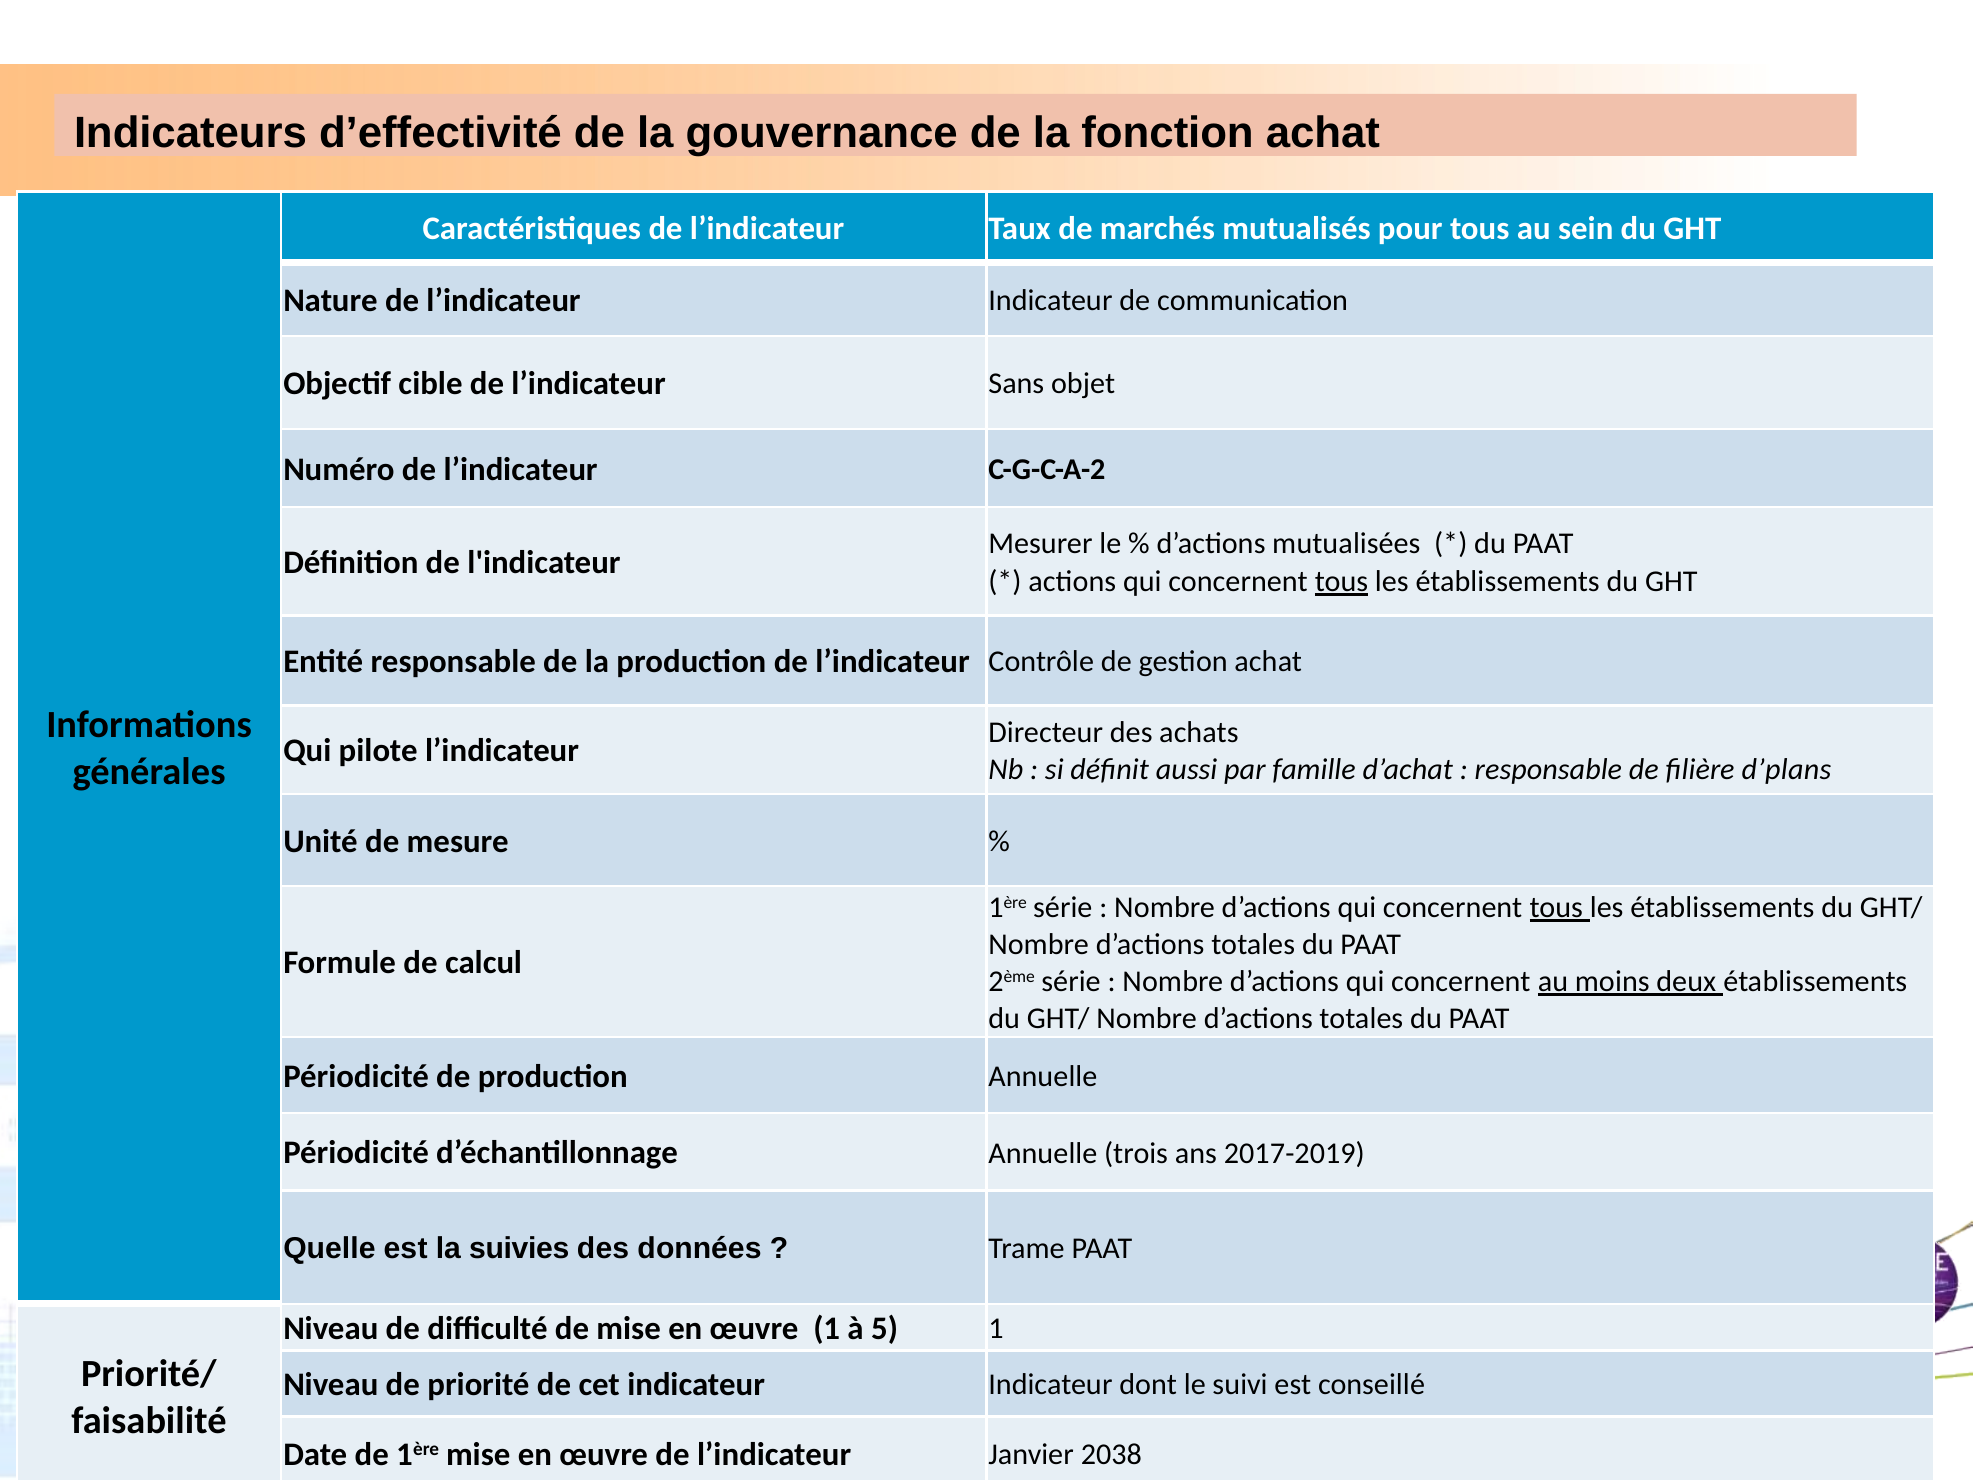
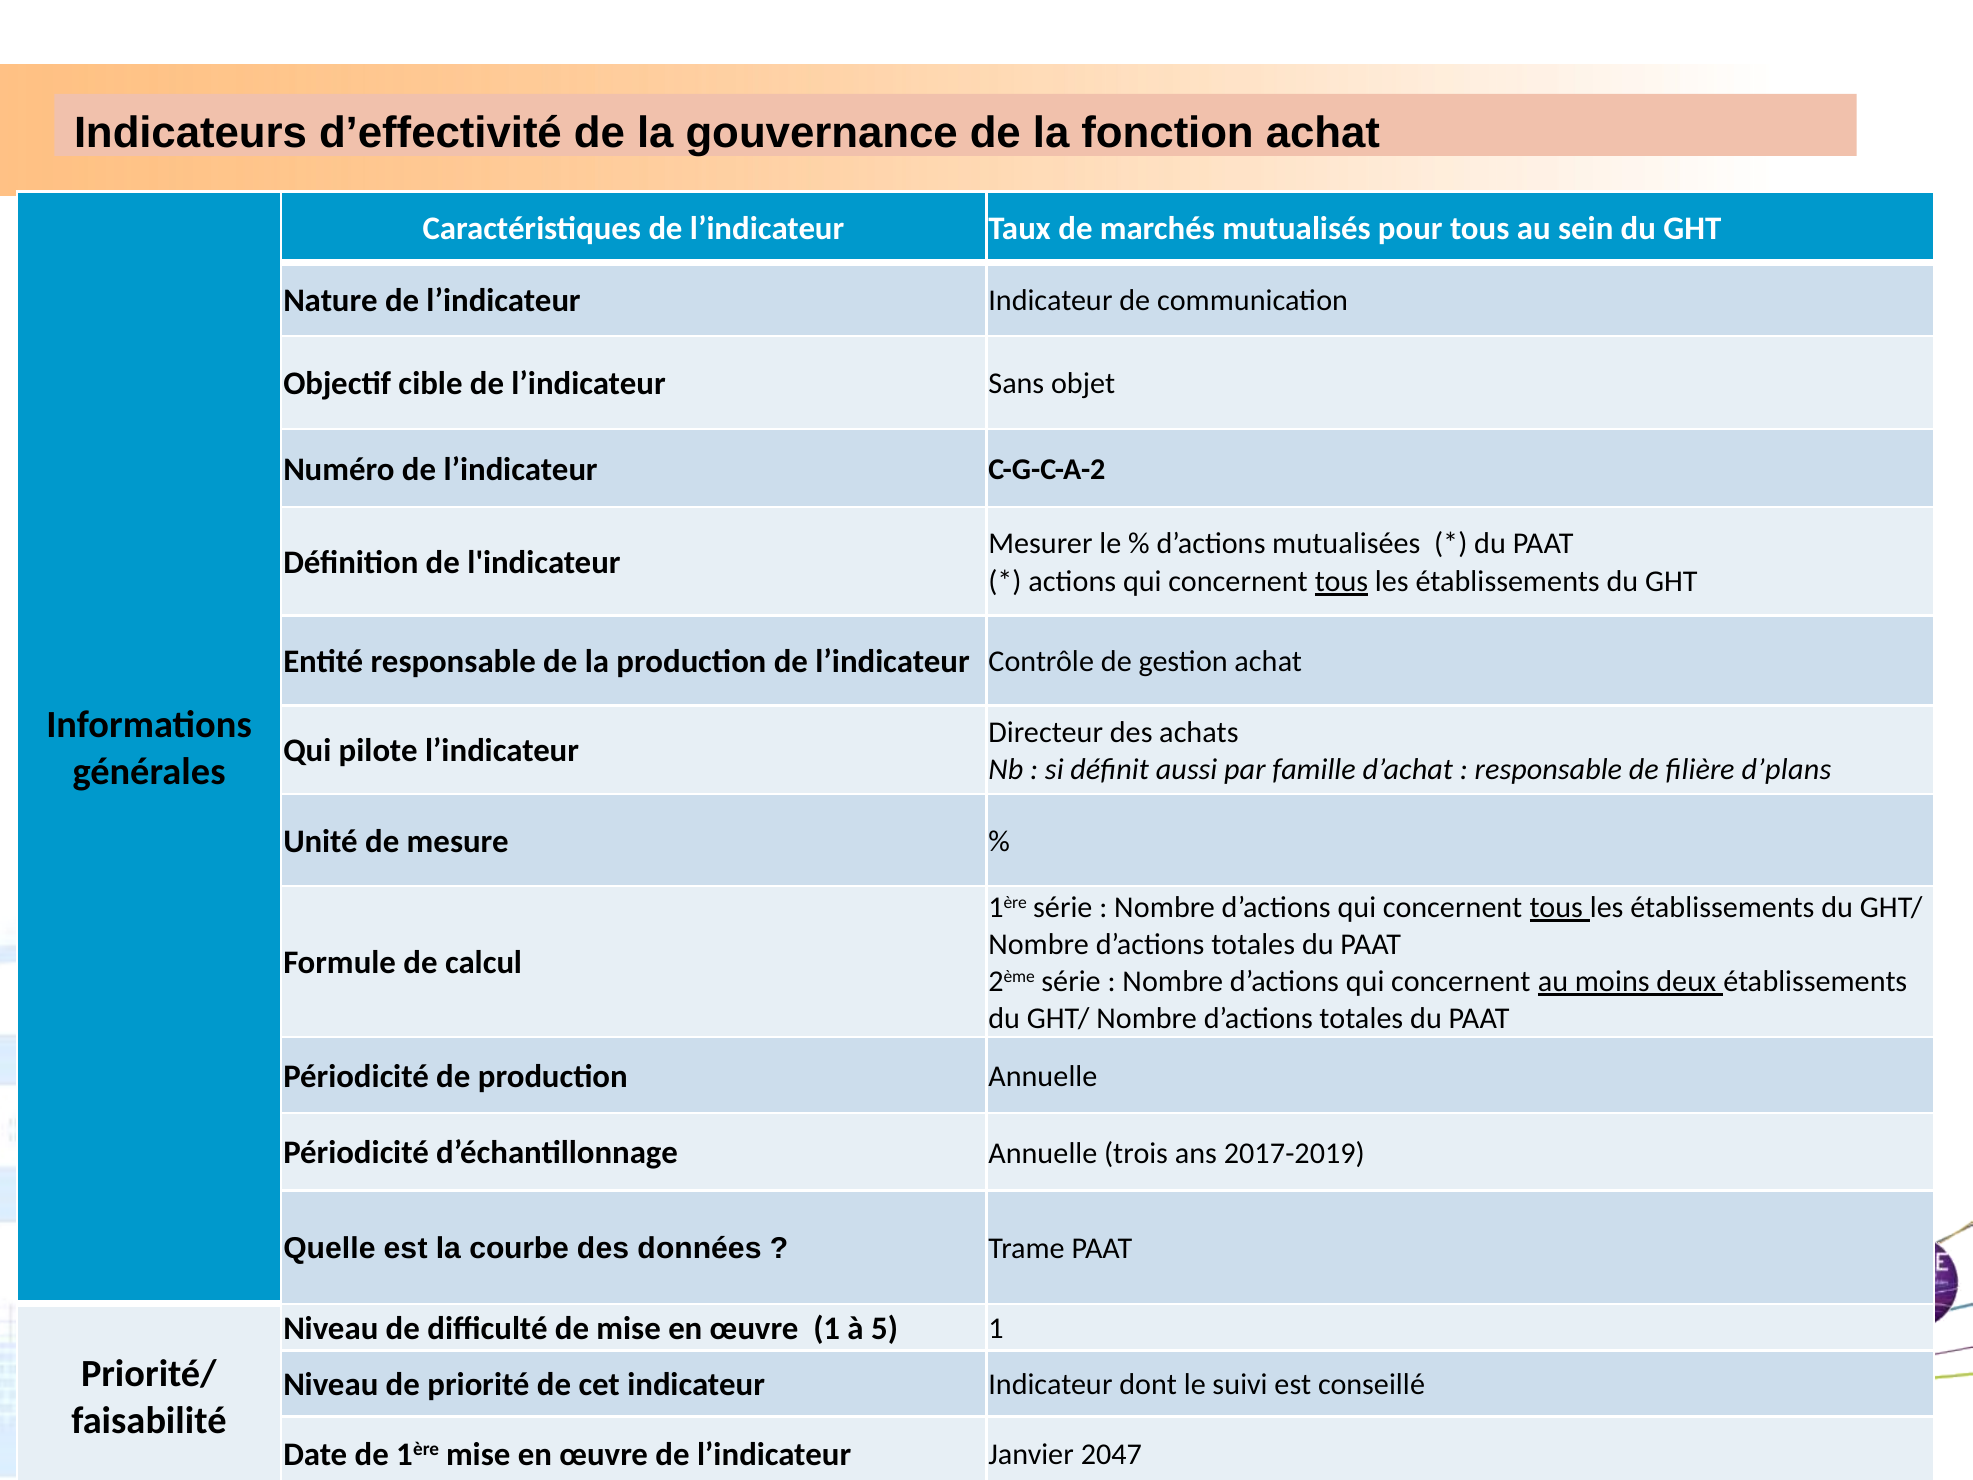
suivies: suivies -> courbe (519, 1248)
2038: 2038 -> 2047 (1111, 1455)
